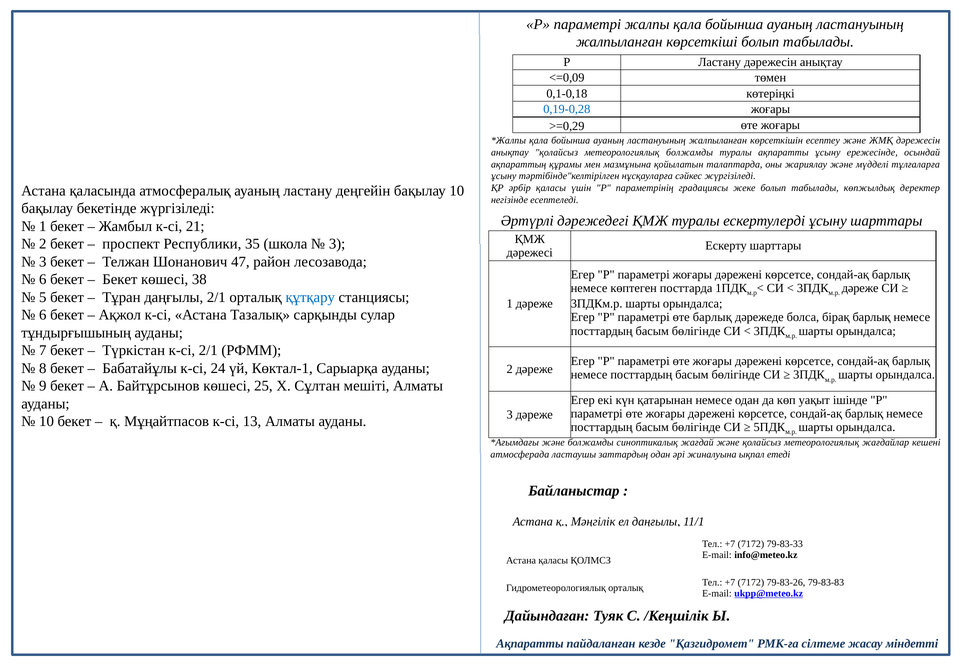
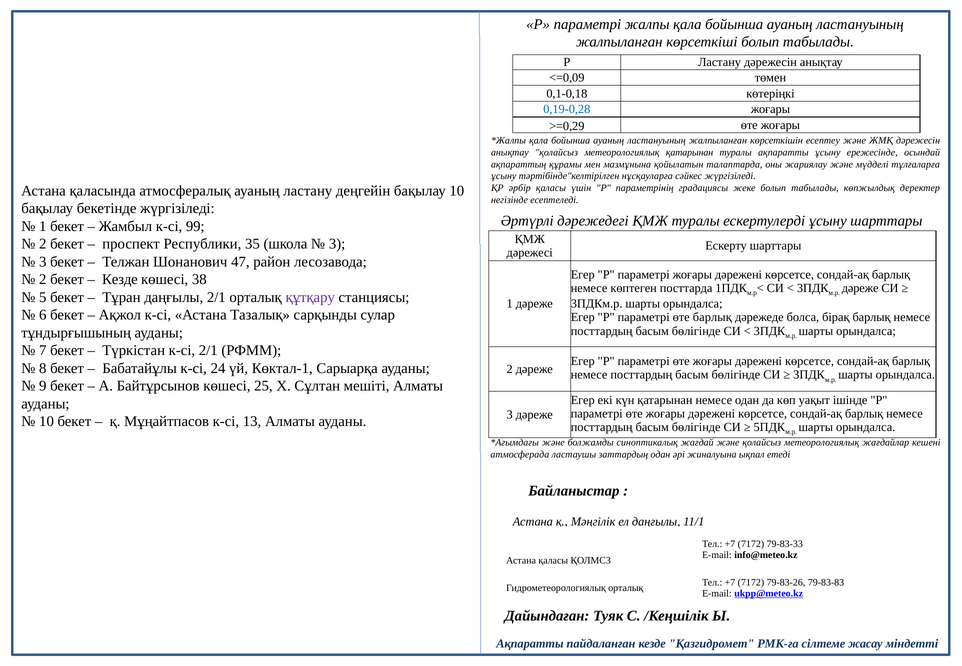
метеорологиялық болжамды: болжамды -> қатарынан (690, 152)
21: 21 -> 99 (195, 226)
6: 6 -> 2 (43, 279)
Бекет: Бекет -> Кезде (120, 279)
құтқару colour: blue -> purple (310, 297)
